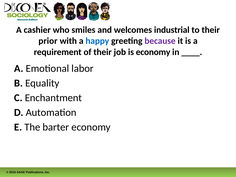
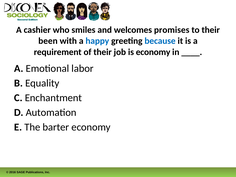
industrial: industrial -> promises (172, 30)
prior: prior -> been (48, 41)
because colour: purple -> blue (160, 41)
